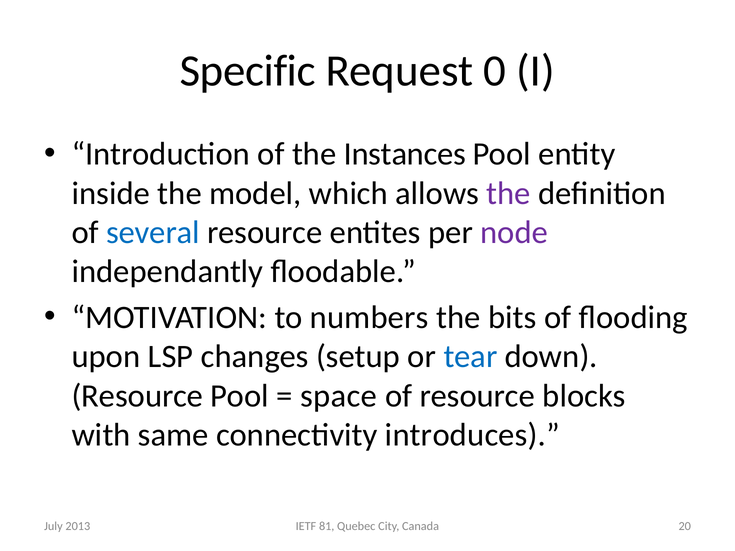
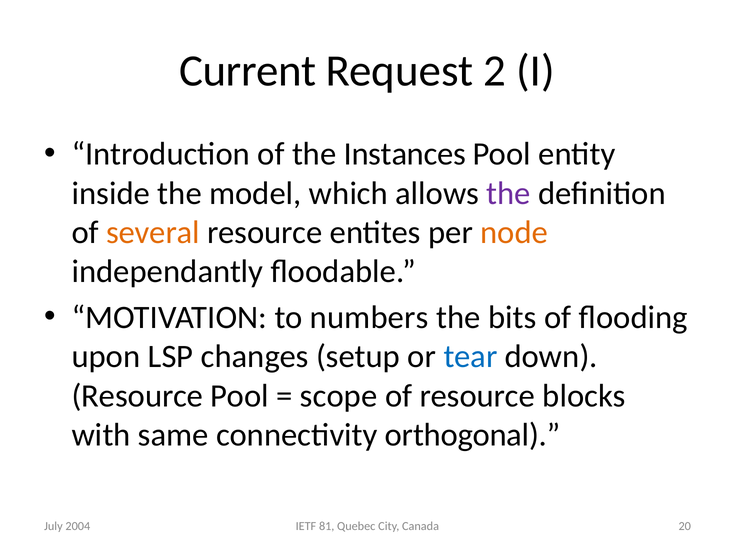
Specific: Specific -> Current (248, 71)
0: 0 -> 2 (495, 71)
several colour: blue -> orange (153, 233)
node colour: purple -> orange (514, 233)
space: space -> scope (339, 396)
introduces: introduces -> orthogonal (473, 435)
2013: 2013 -> 2004 (78, 526)
